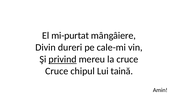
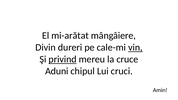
mi-purtat: mi-purtat -> mi-arătat (70, 36)
vin underline: none -> present (135, 47)
Cruce: Cruce -> Aduni (57, 71)
taină: taină -> cruci (122, 71)
